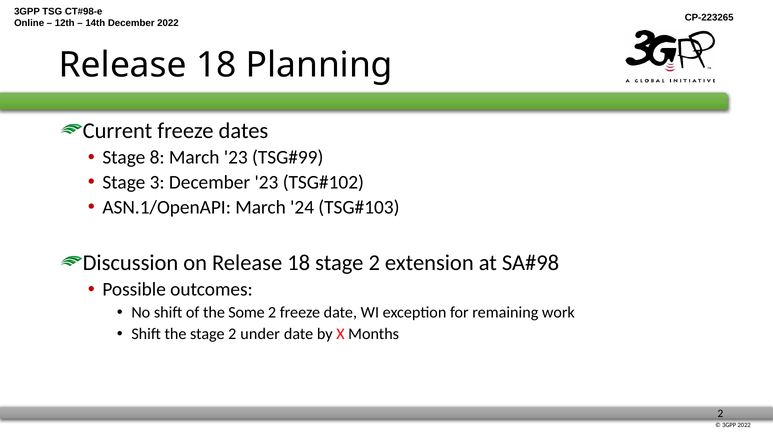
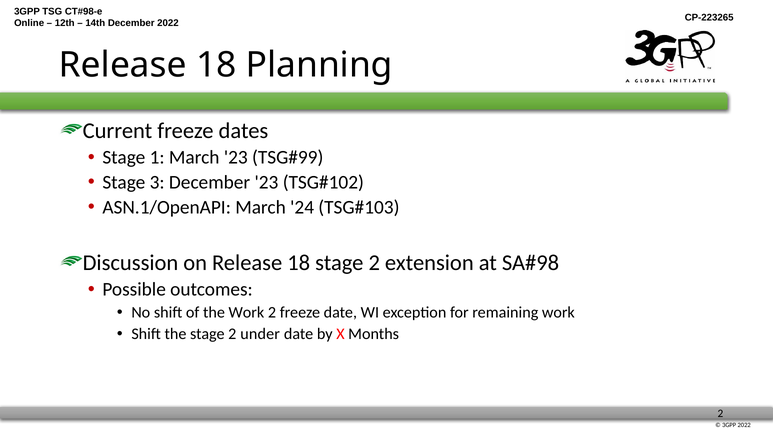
8: 8 -> 1 (157, 157)
the Some: Some -> Work (246, 312)
